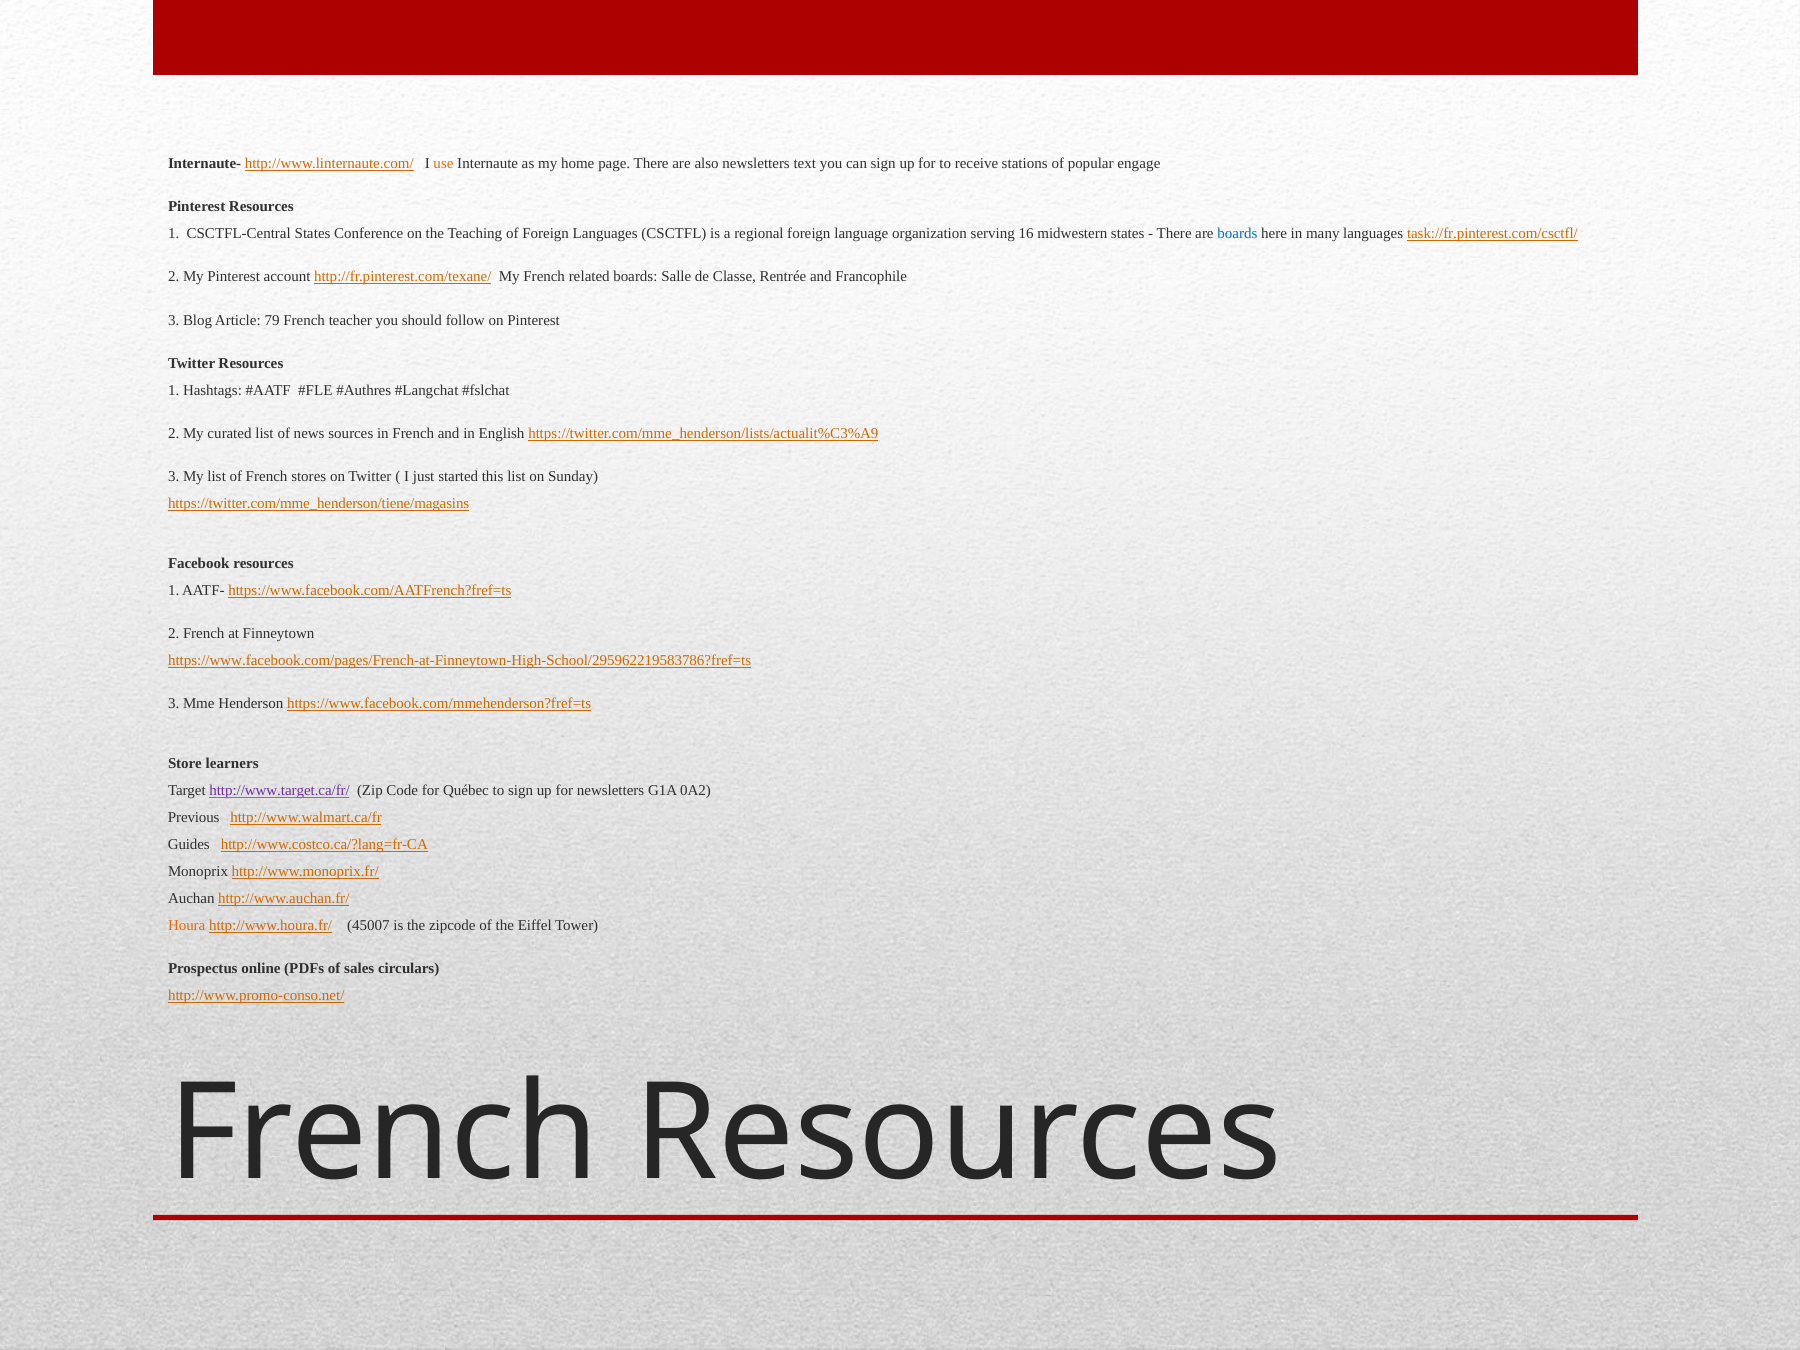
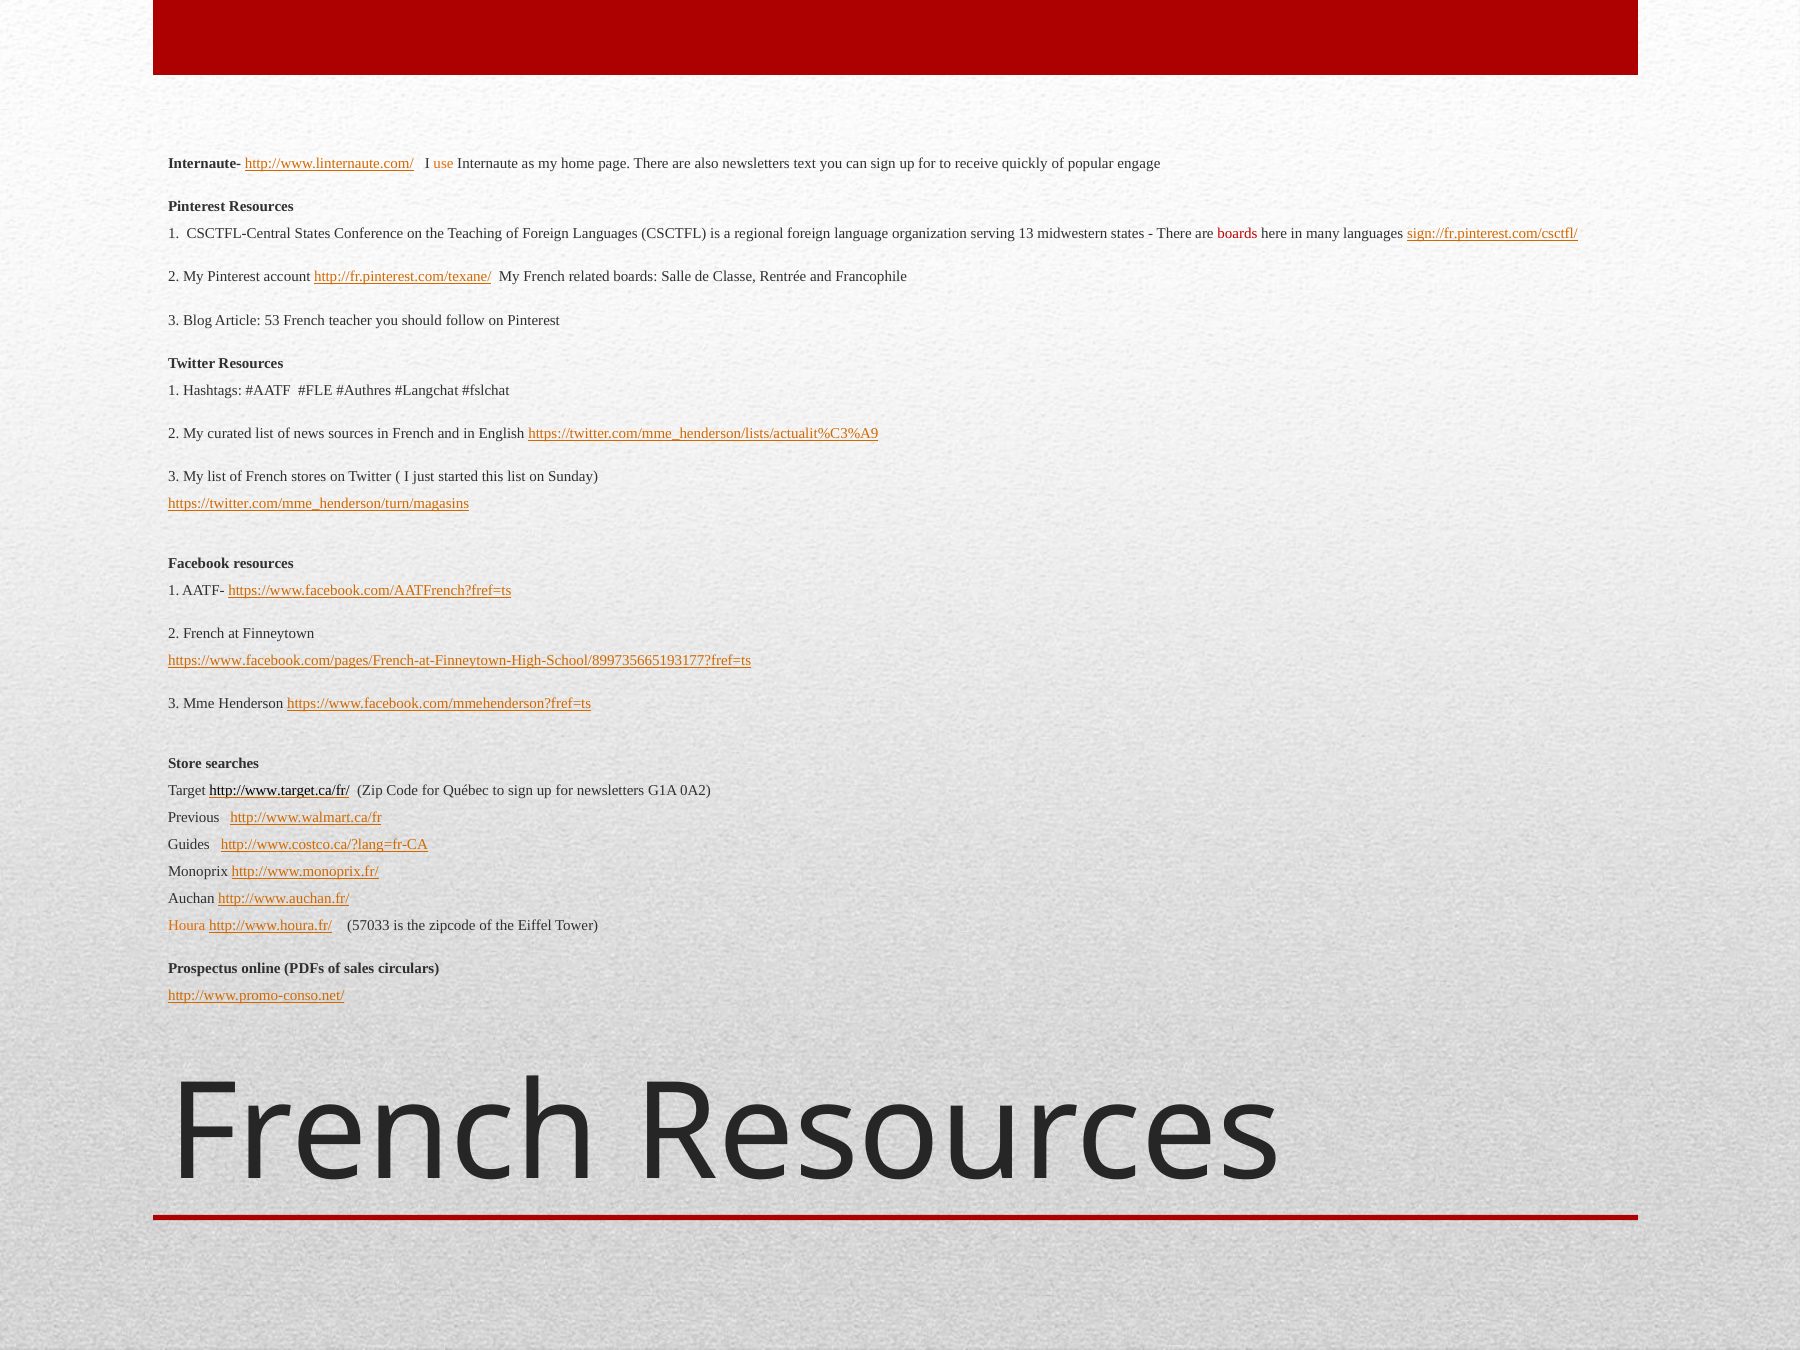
stations: stations -> quickly (1025, 163)
16: 16 -> 13 (1026, 234)
boards colour: blue -> red (1237, 234)
task://fr.pinterest.com/csctfl/: task://fr.pinterest.com/csctfl/ -> sign://fr.pinterest.com/csctfl/ (1492, 234)
79: 79 -> 53 (272, 320)
https://twitter.com/mme_henderson/tiene/magasins: https://twitter.com/mme_henderson/tiene/magasins -> https://twitter.com/mme_henderson/turn/magasins (319, 504)
https://www.facebook.com/pages/French-at-Finneytown-High-School/295962219583786?fref=ts: https://www.facebook.com/pages/French-at-Finneytown-High-School/295962219583786?fref=ts -> https://www.facebook.com/pages/French-at-Finneytown-High-School/899735665193177?fref=ts (460, 660)
learners: learners -> searches (232, 763)
http://www.target.ca/fr/ colour: purple -> black (280, 790)
45007: 45007 -> 57033 (368, 925)
